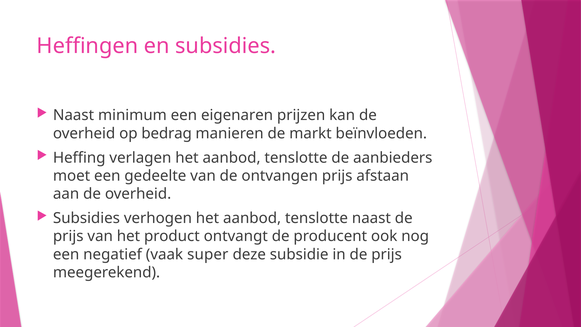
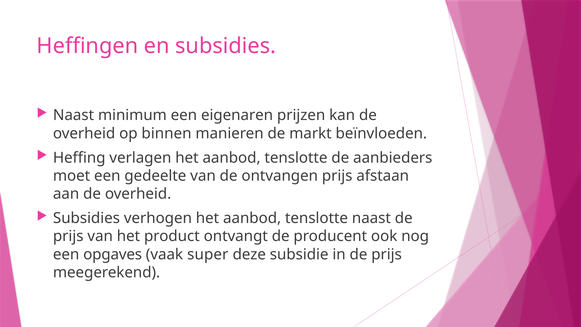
bedrag: bedrag -> binnen (167, 133)
negatief: negatief -> opgaves (113, 254)
